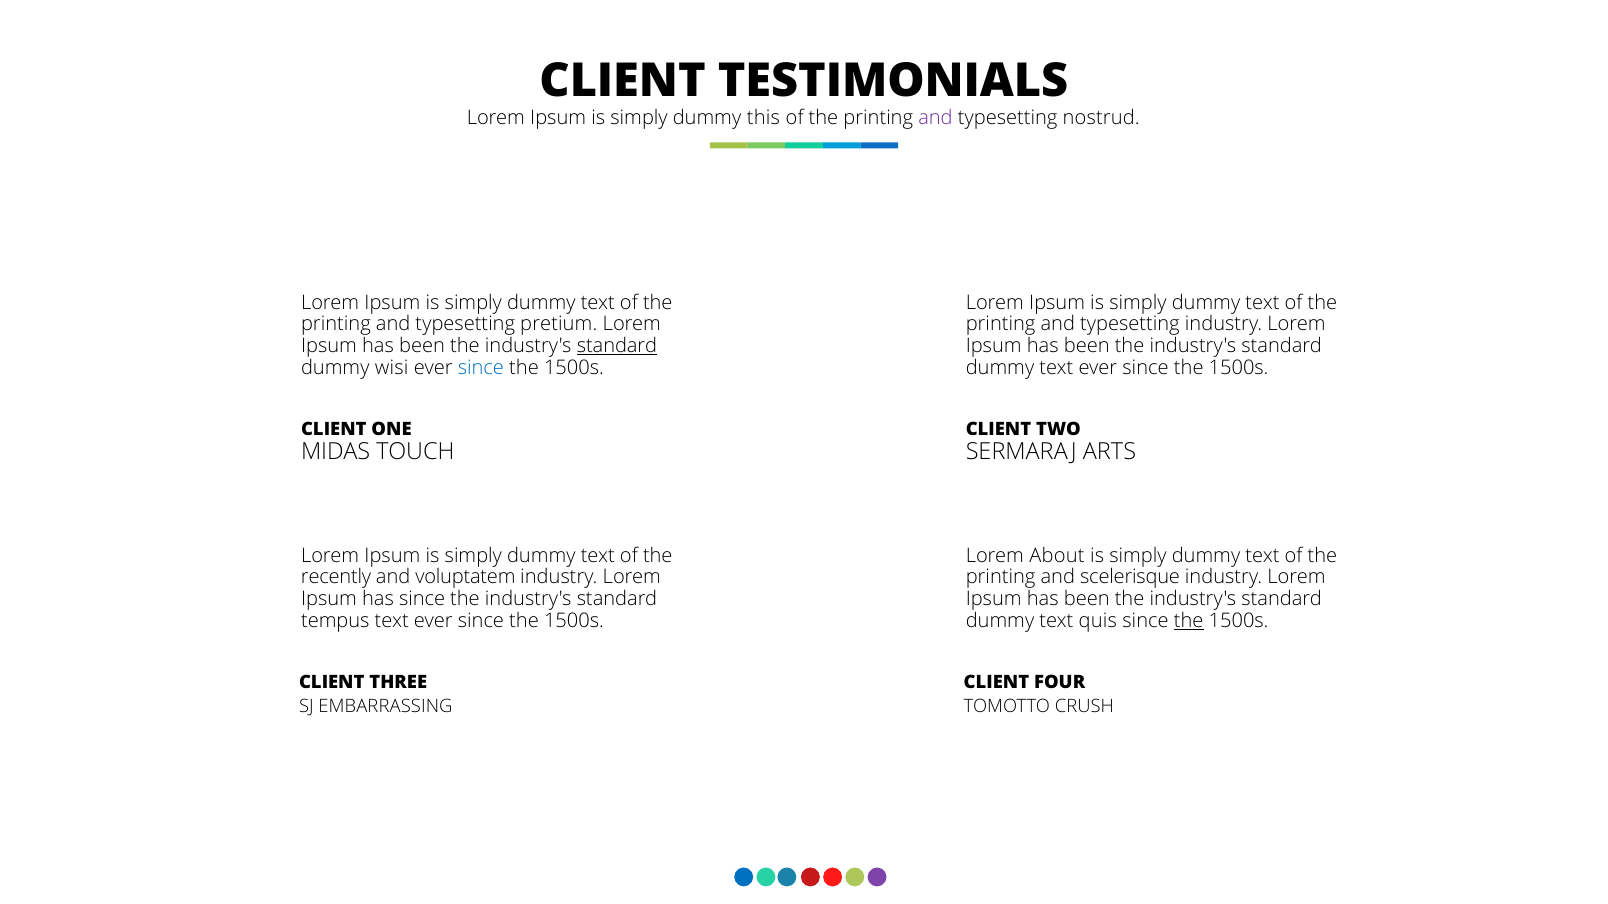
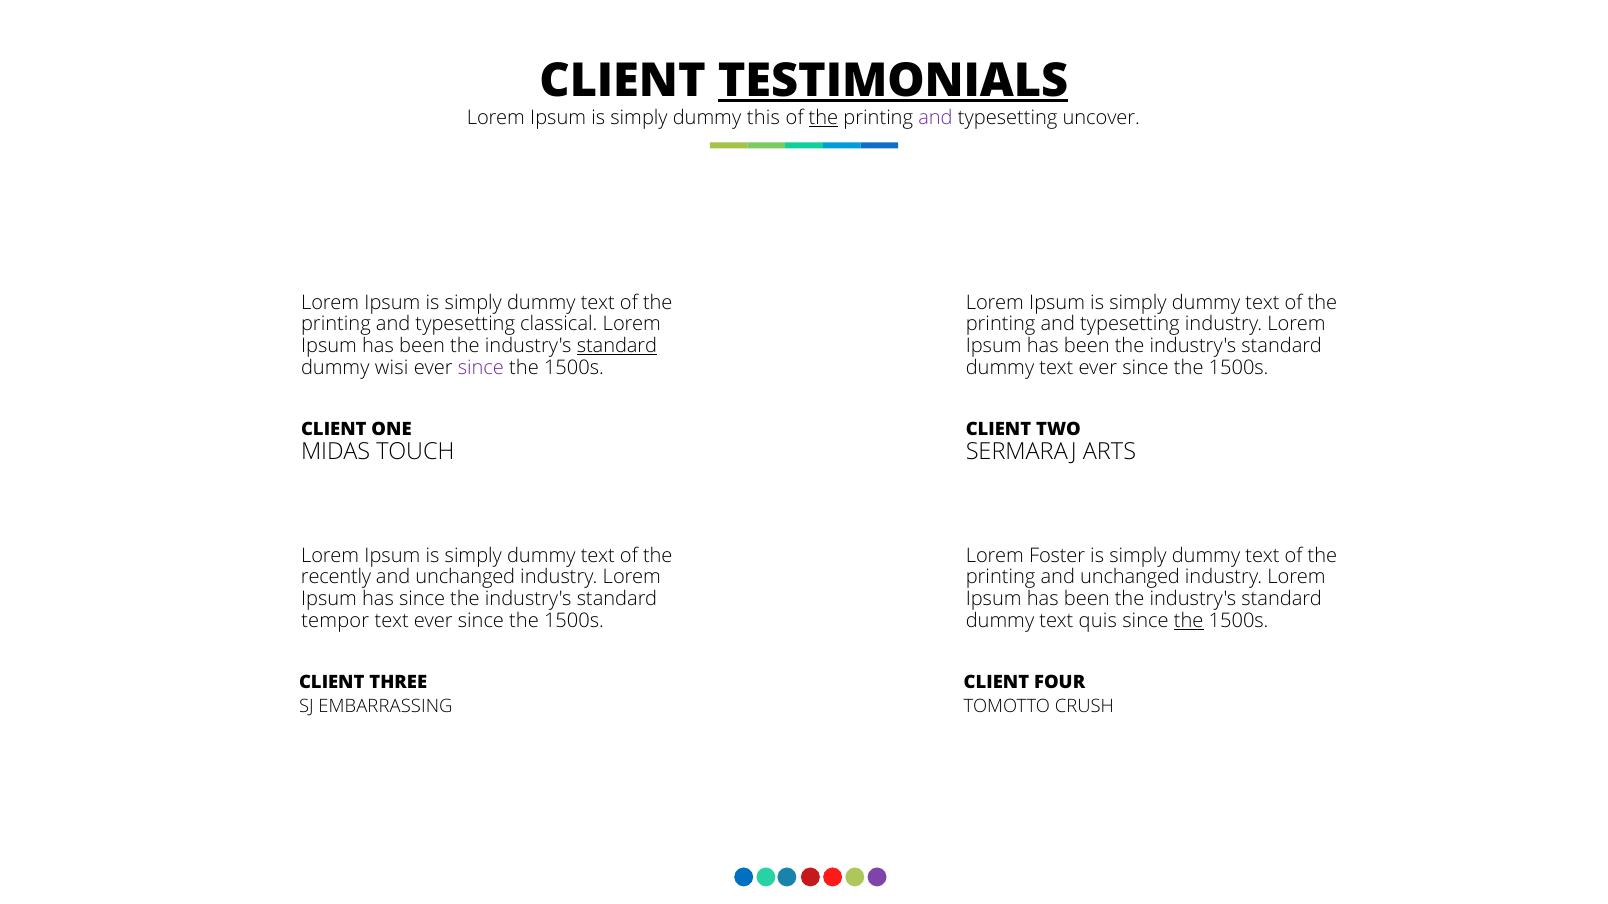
TESTIMONIALS underline: none -> present (893, 81)
the underline: none -> present (823, 118)
nostrud: nostrud -> uncover (1101, 118)
pretium: pretium -> classical (559, 324)
since colour: blue -> purple (481, 368)
About: About -> Foster (1057, 556)
voluptatem: voluptatem -> unchanged (465, 578)
printing and scelerisque: scelerisque -> unchanged (1130, 578)
tempus: tempus -> tempor (335, 621)
